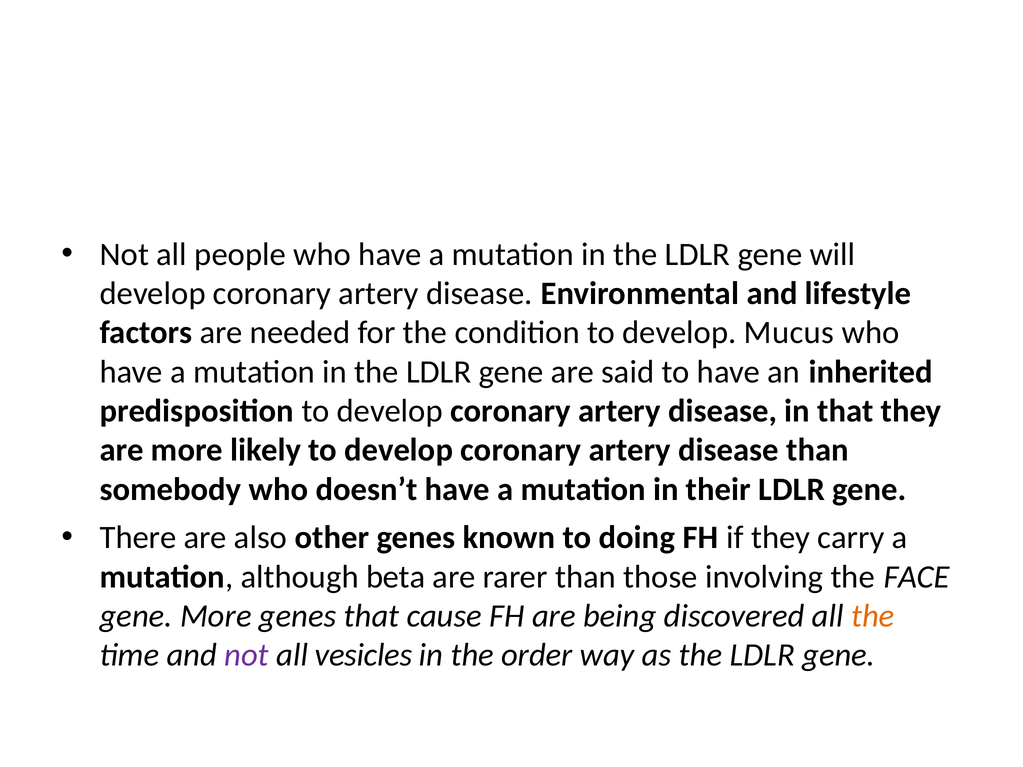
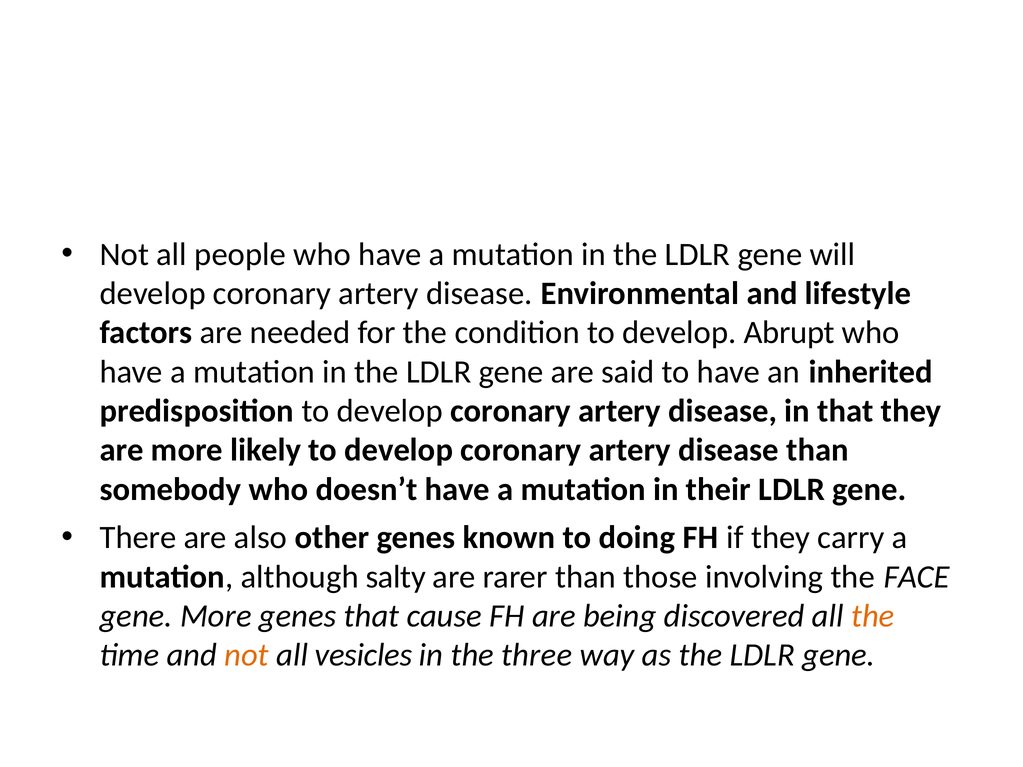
Mucus: Mucus -> Abrupt (789, 333)
beta: beta -> salty (396, 577)
not colour: purple -> orange (247, 655)
order: order -> three (537, 655)
